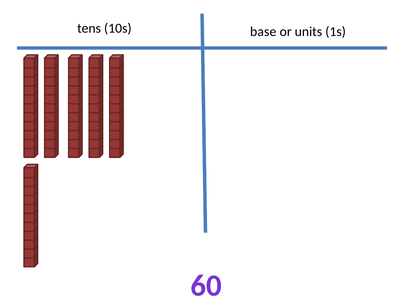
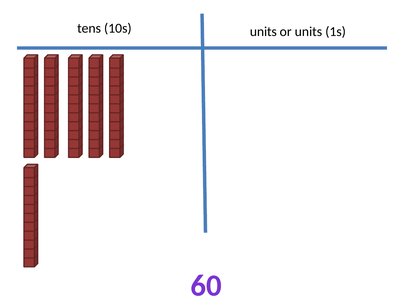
10s base: base -> units (263, 32)
